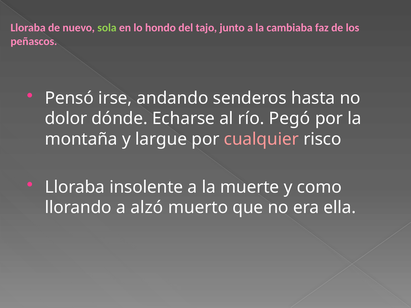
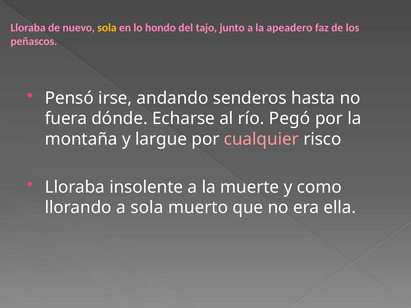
sola colour: light green -> yellow (107, 28)
cambiaba: cambiaba -> apeadero (289, 28)
dolor: dolor -> fuera (66, 119)
a alzó: alzó -> sola (147, 208)
